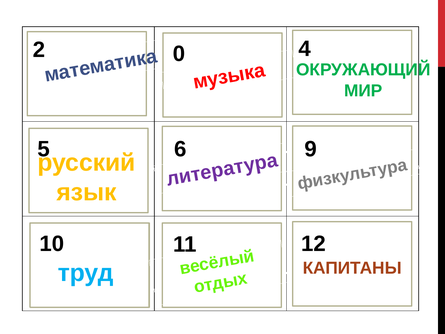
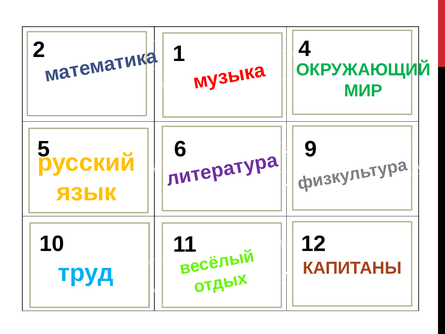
0: 0 -> 1 (179, 54)
